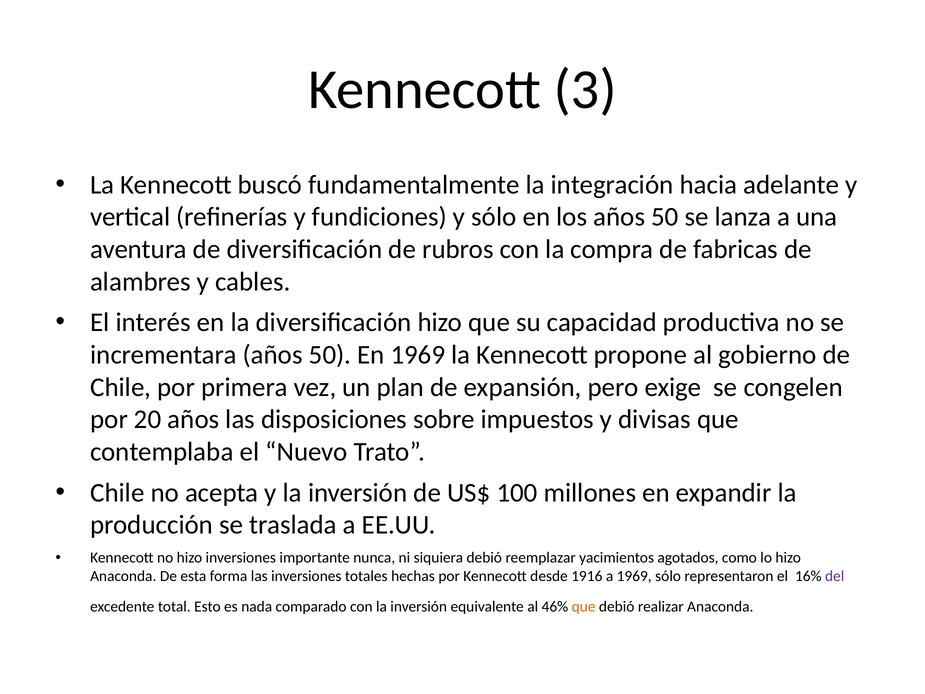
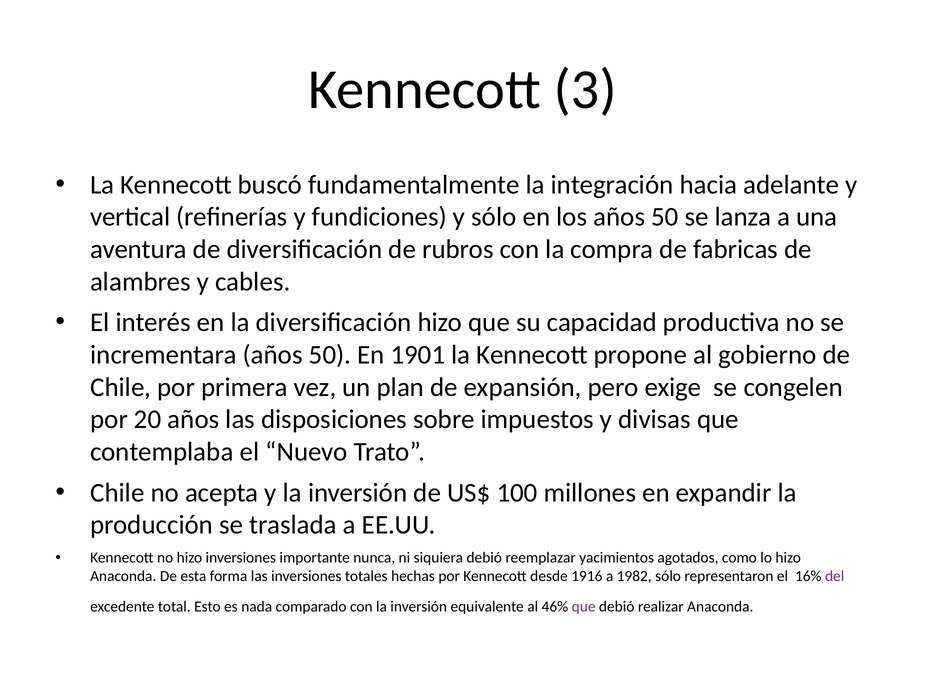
En 1969: 1969 -> 1901 (418, 355)
a 1969: 1969 -> 1982 (634, 576)
que colour: orange -> purple (584, 606)
